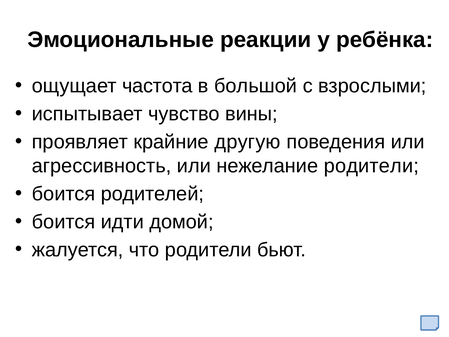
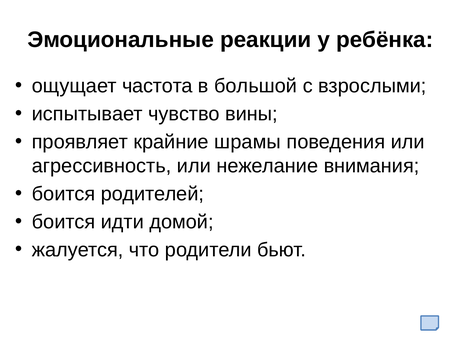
другую: другую -> шрамы (248, 142)
нежелание родители: родители -> внимания (372, 166)
